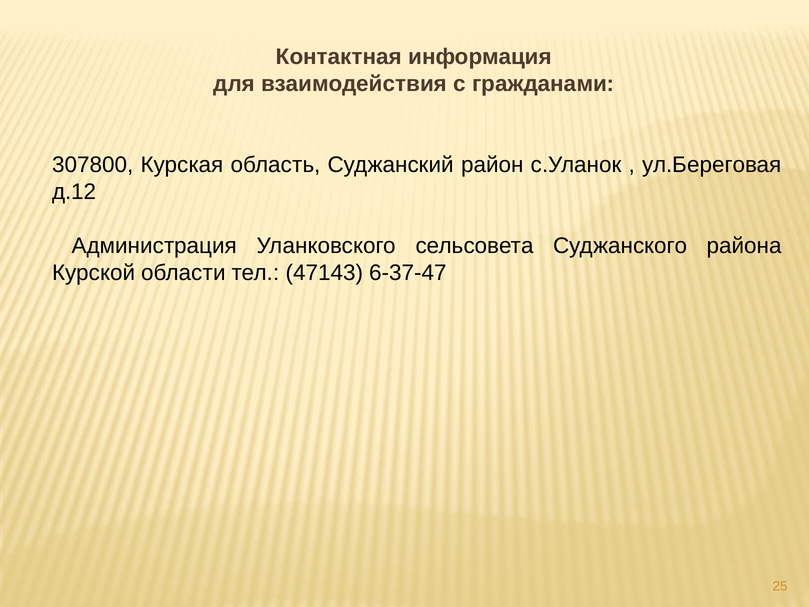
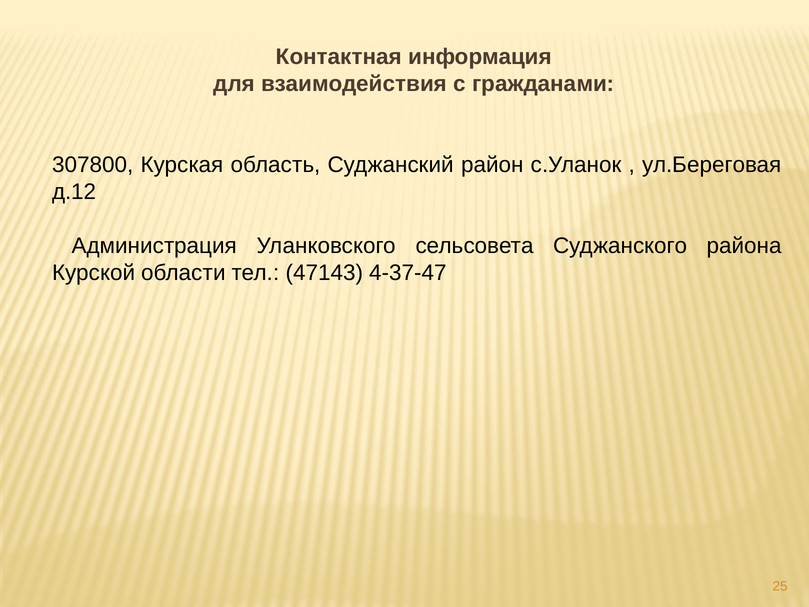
6-37-47: 6-37-47 -> 4-37-47 (408, 273)
